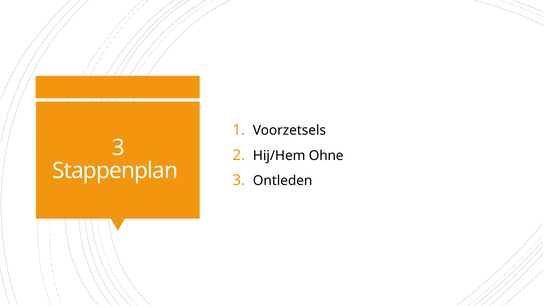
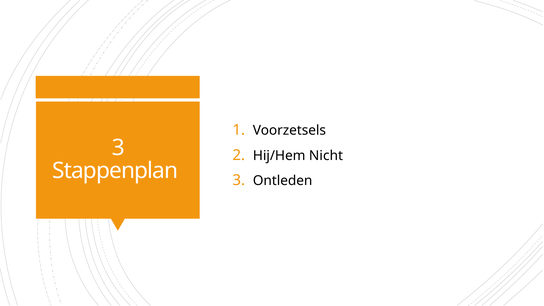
Ohne: Ohne -> Nicht (326, 156)
